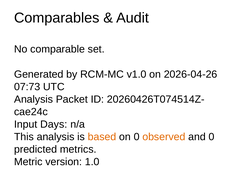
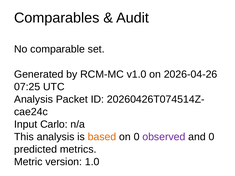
07:73: 07:73 -> 07:25 (27, 87)
Days: Days -> Carlo (54, 124)
observed colour: orange -> purple (164, 137)
